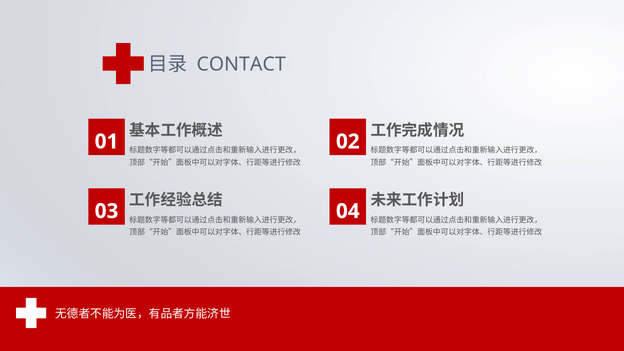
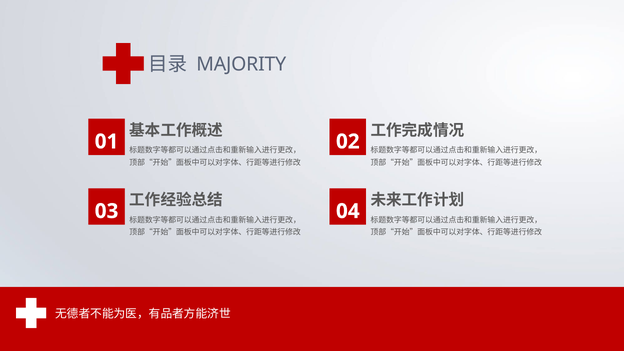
CONTACT: CONTACT -> MAJORITY (241, 65)
